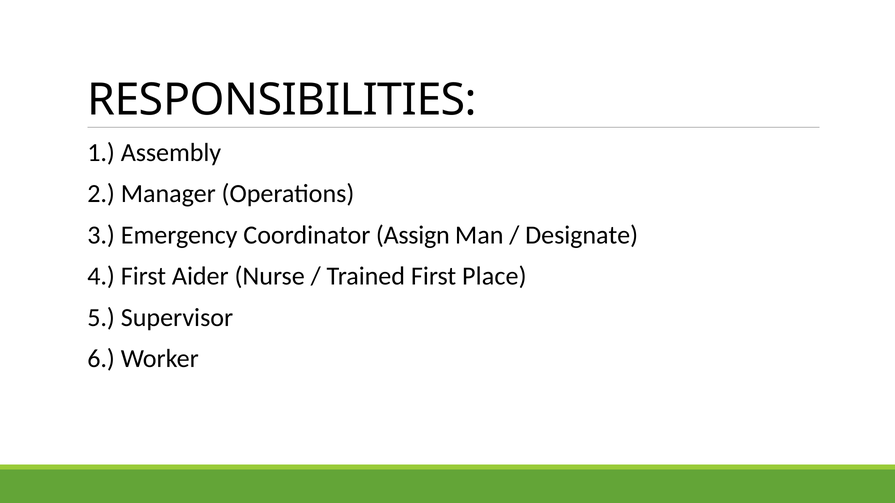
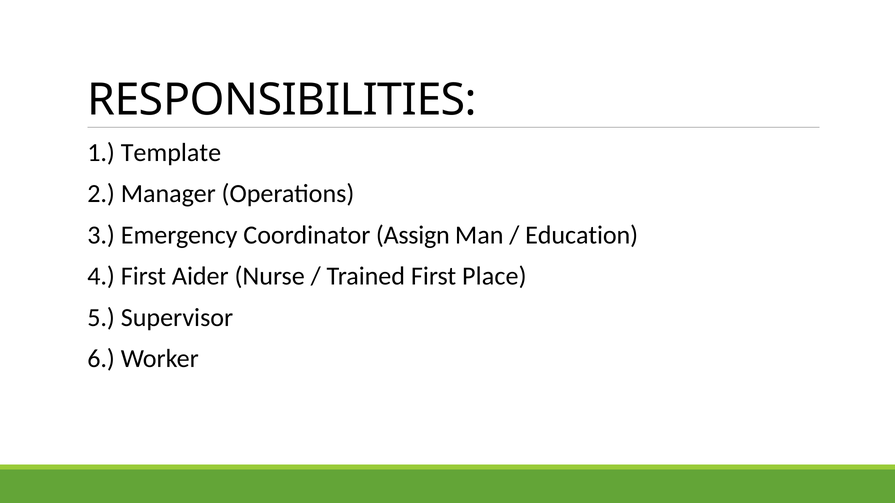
Assembly: Assembly -> Template (171, 153)
Designate: Designate -> Education (582, 235)
